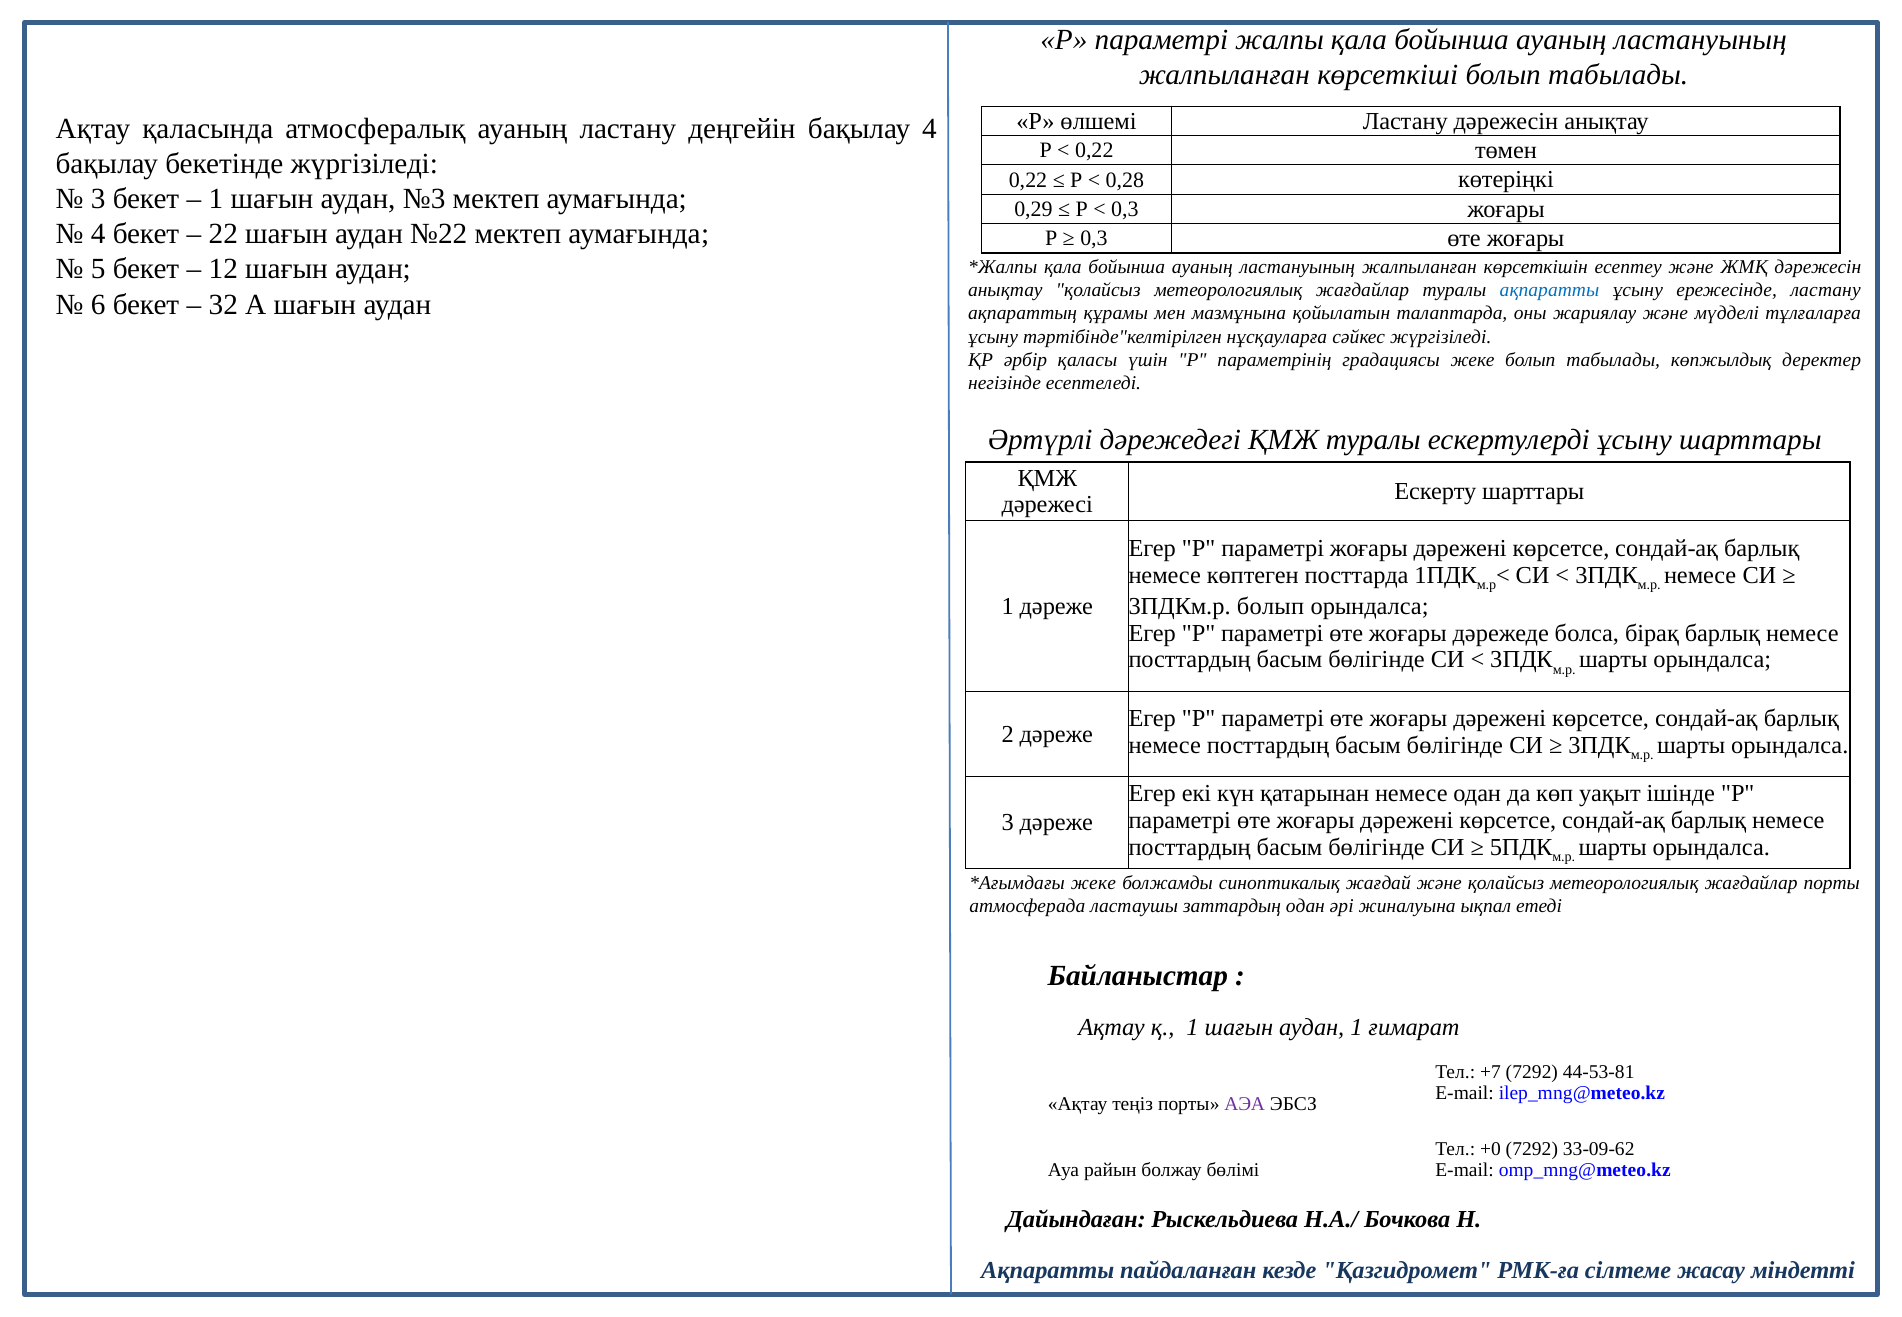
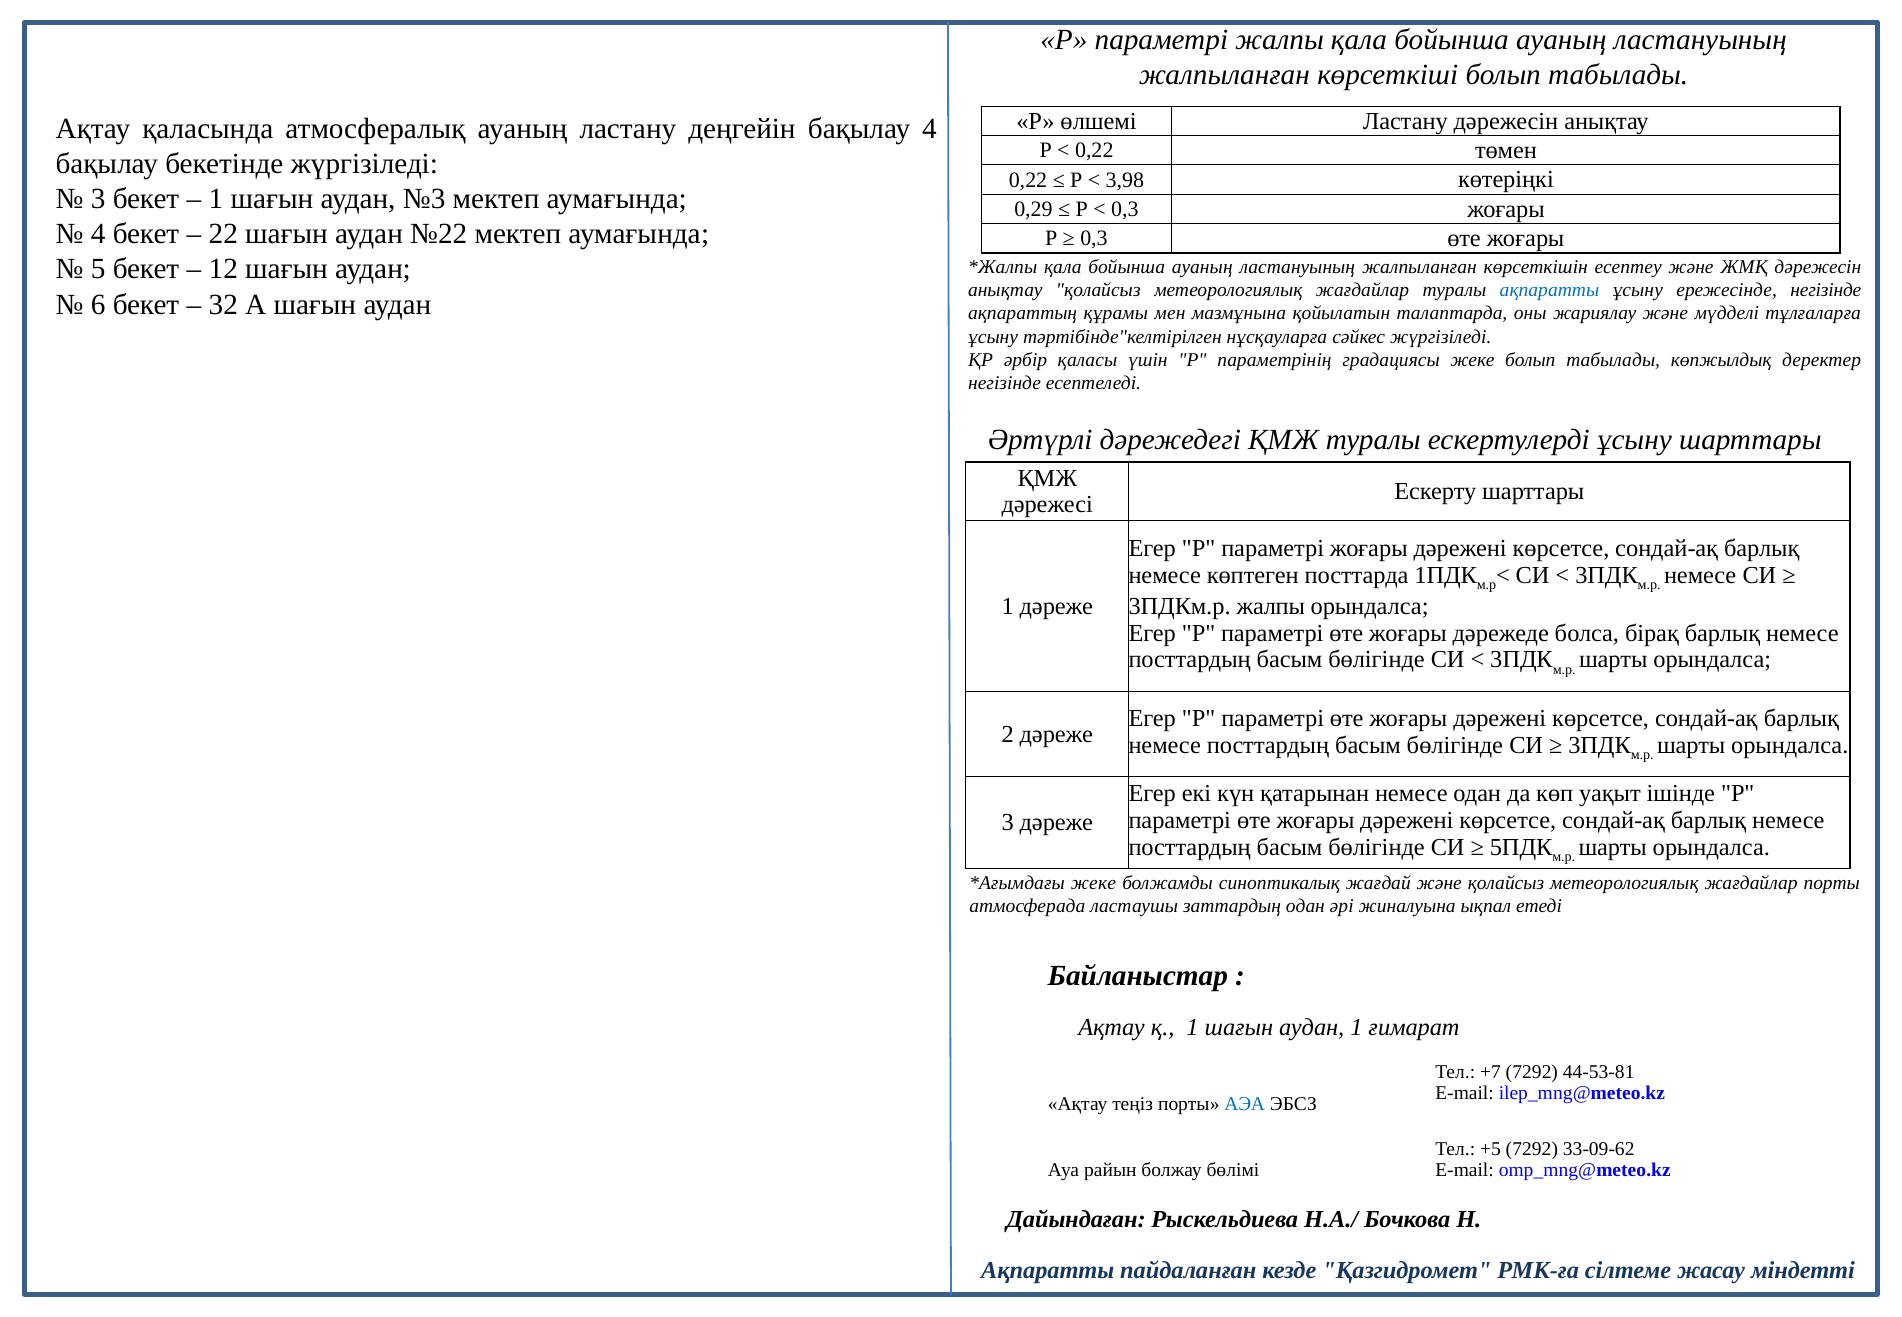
0,28: 0,28 -> 3,98 (1125, 180)
ережесінде ластану: ластану -> негізінде (1826, 290)
3ПДКм.р болып: болып -> жалпы (1271, 606)
АЭА colour: purple -> blue (1245, 1104)
+0: +0 -> +5 (1490, 1149)
